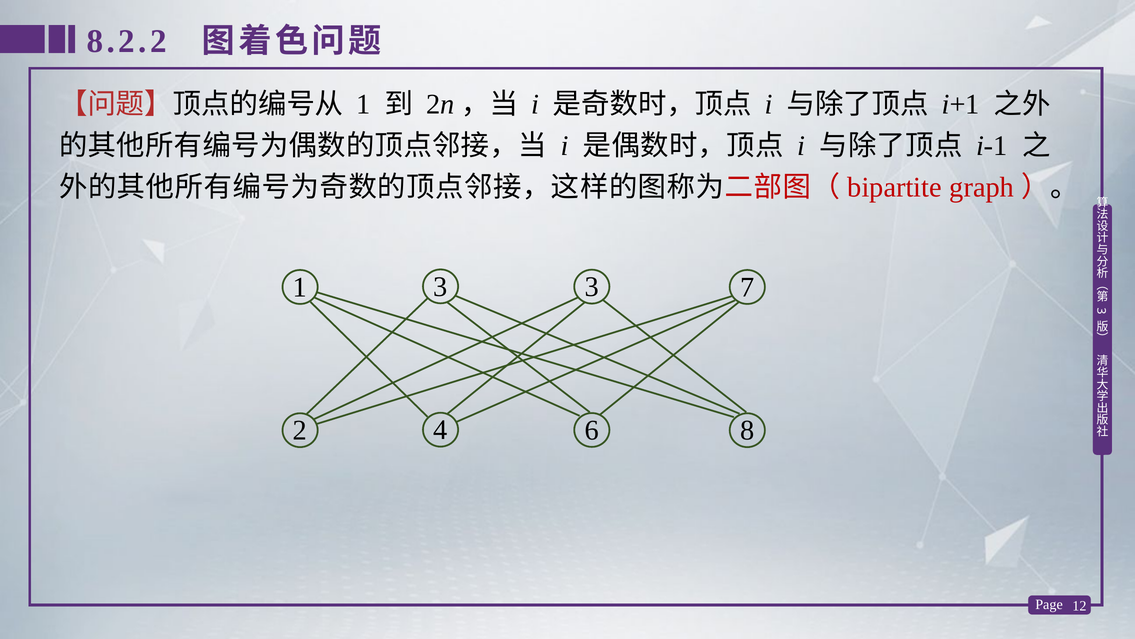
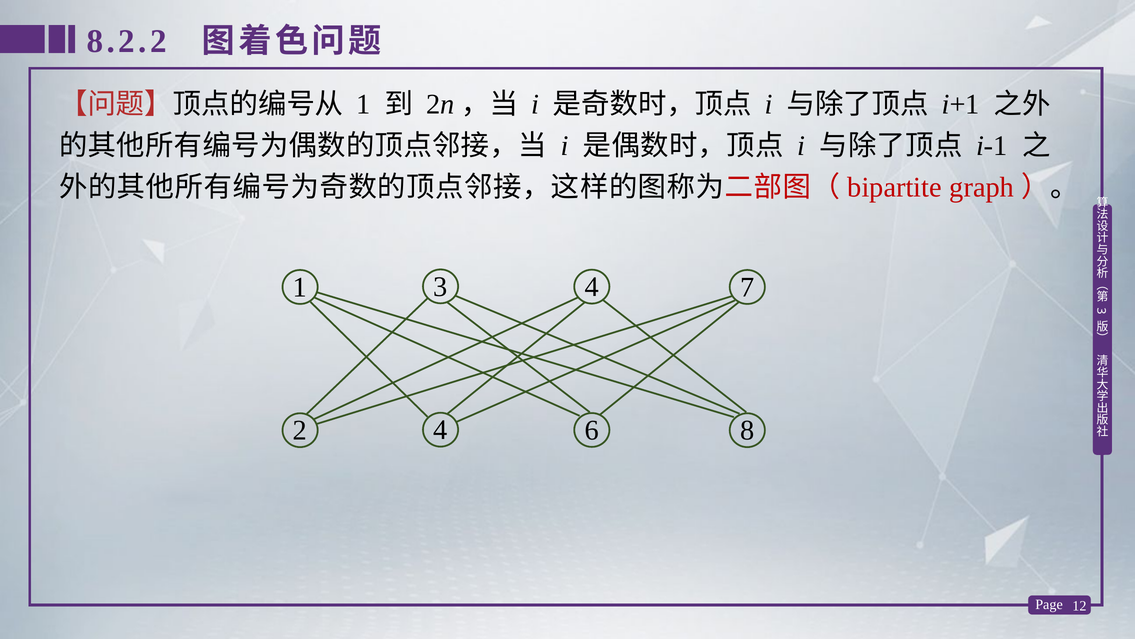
1 3: 3 -> 4 (592, 287)
